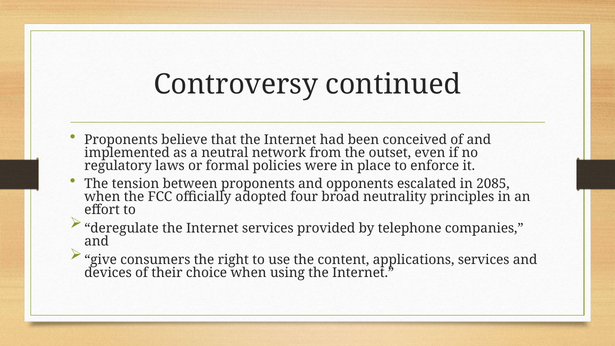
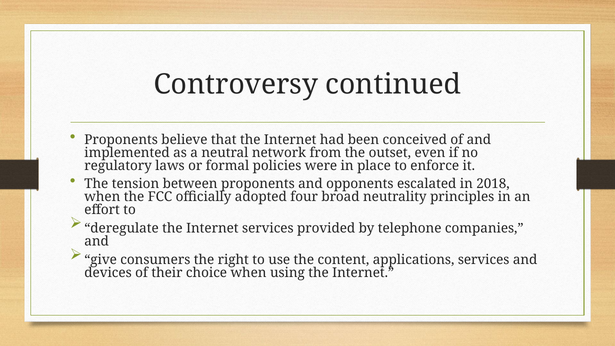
2085: 2085 -> 2018 (493, 184)
